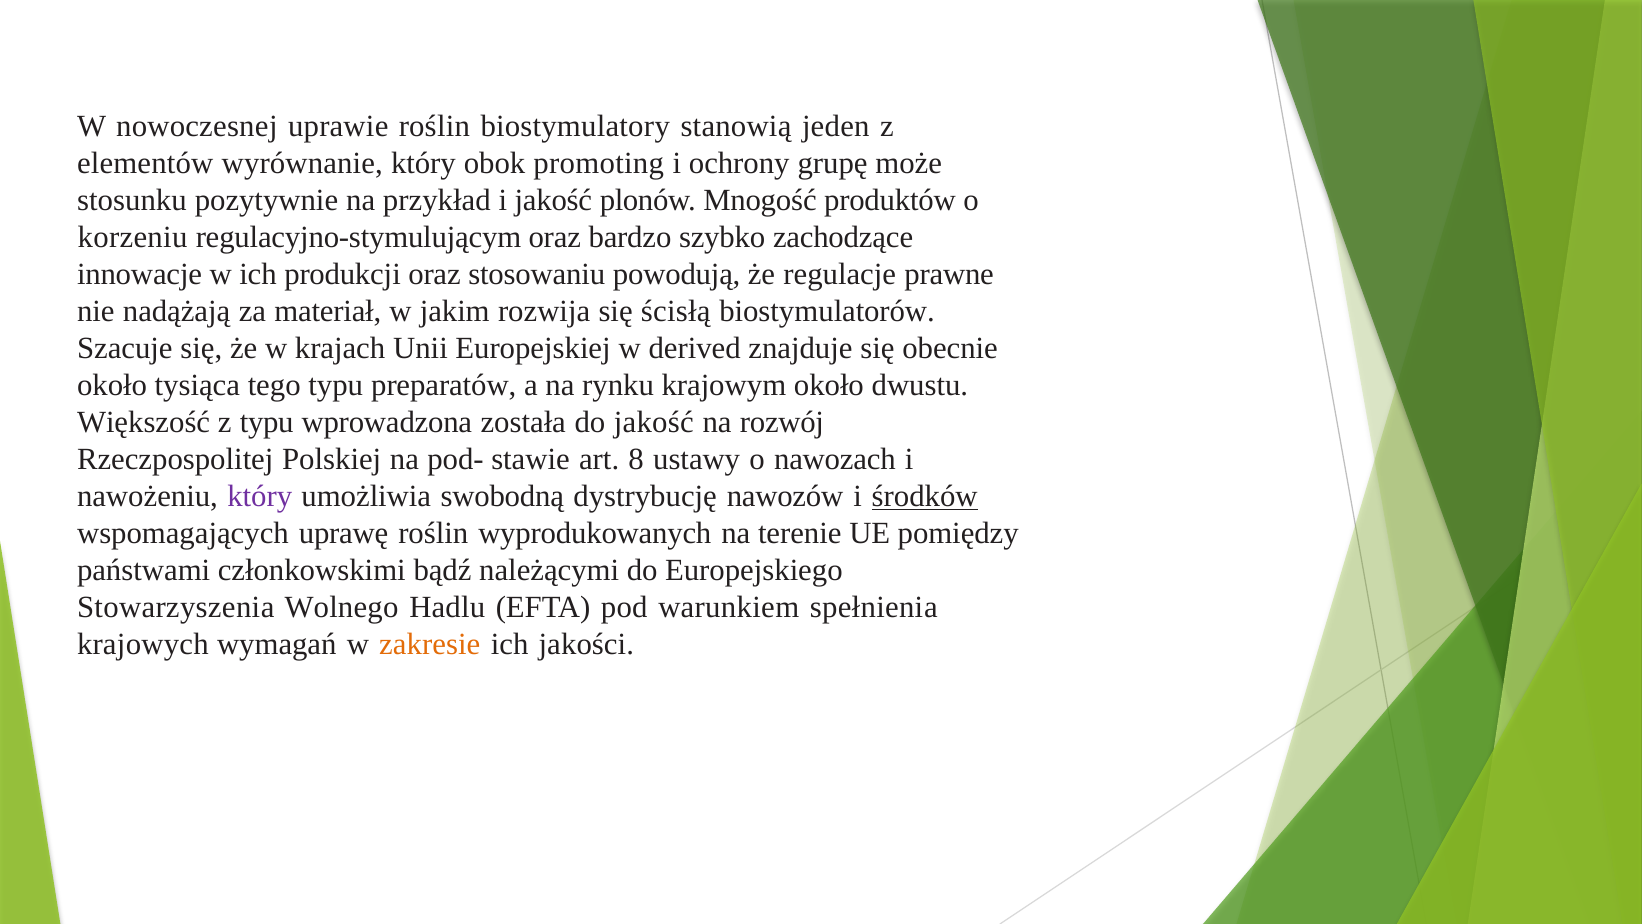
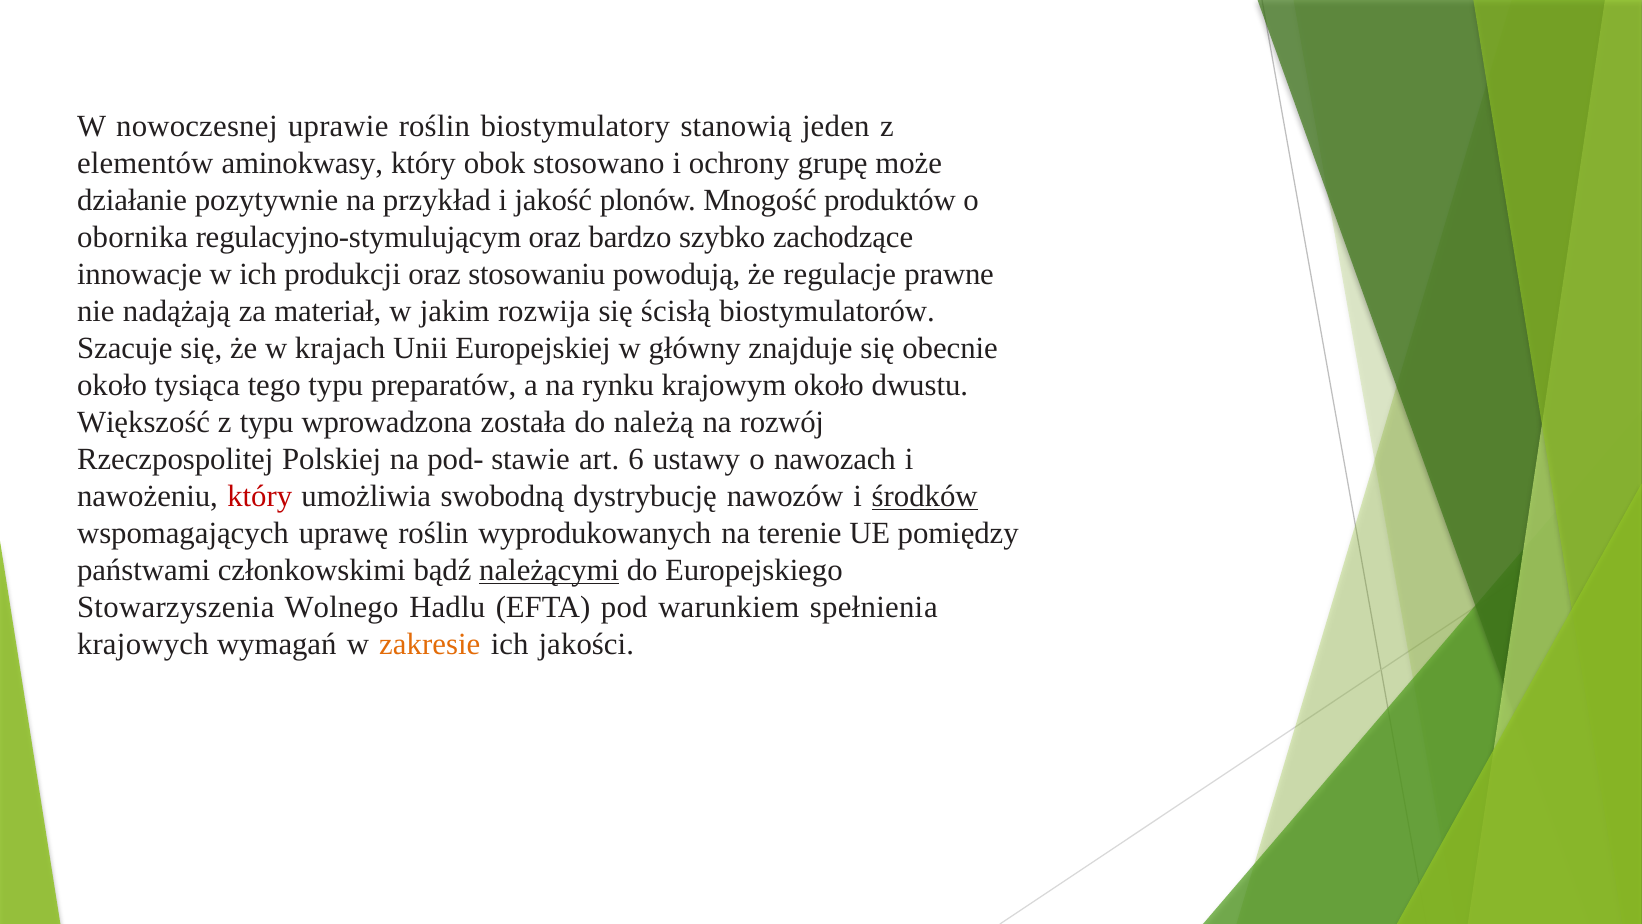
wyrównanie: wyrównanie -> aminokwasy (302, 164)
promoting: promoting -> stosowano (599, 164)
stosunku: stosunku -> działanie (132, 201)
korzeniu: korzeniu -> obornika (133, 237)
derived: derived -> główny (695, 348)
do jakość: jakość -> należą (654, 422)
8: 8 -> 6 (636, 459)
który colour: purple -> red (260, 496)
należącymi underline: none -> present (549, 570)
